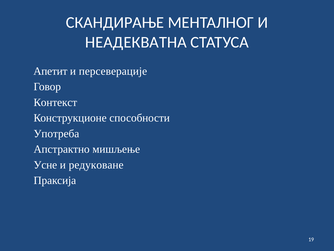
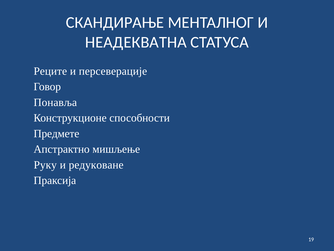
Апетит: Апетит -> Реците (50, 71)
Контекст: Контекст -> Понавља (55, 102)
Употреба: Употреба -> Предмете (56, 133)
Усне: Усне -> Руку (45, 165)
